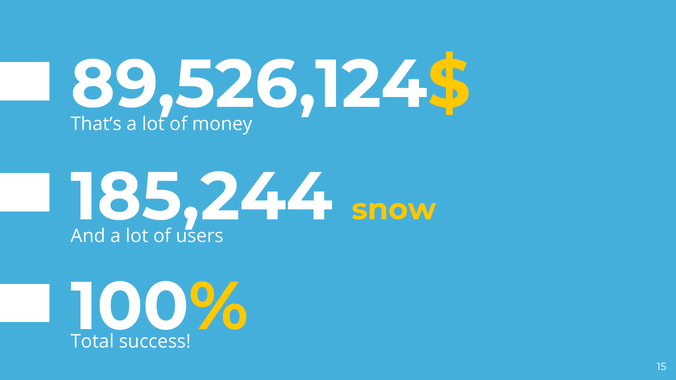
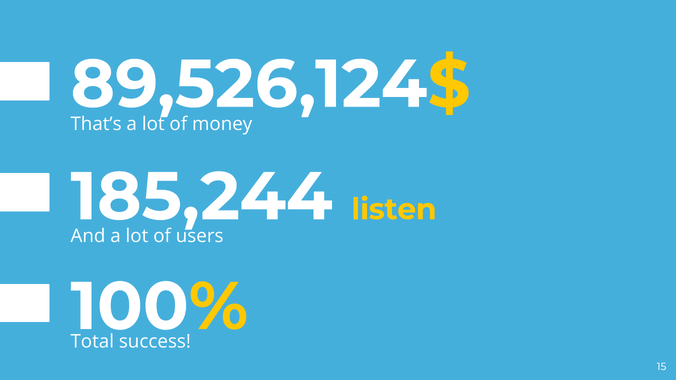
snow: snow -> listen (394, 210)
